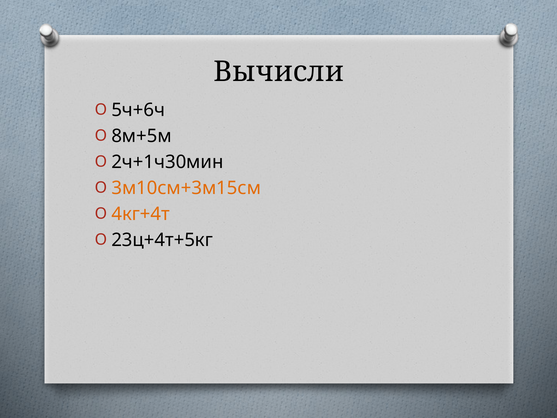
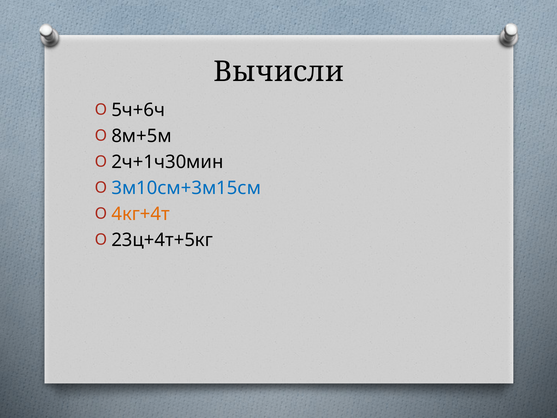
3м10см+3м15см colour: orange -> blue (186, 188)
